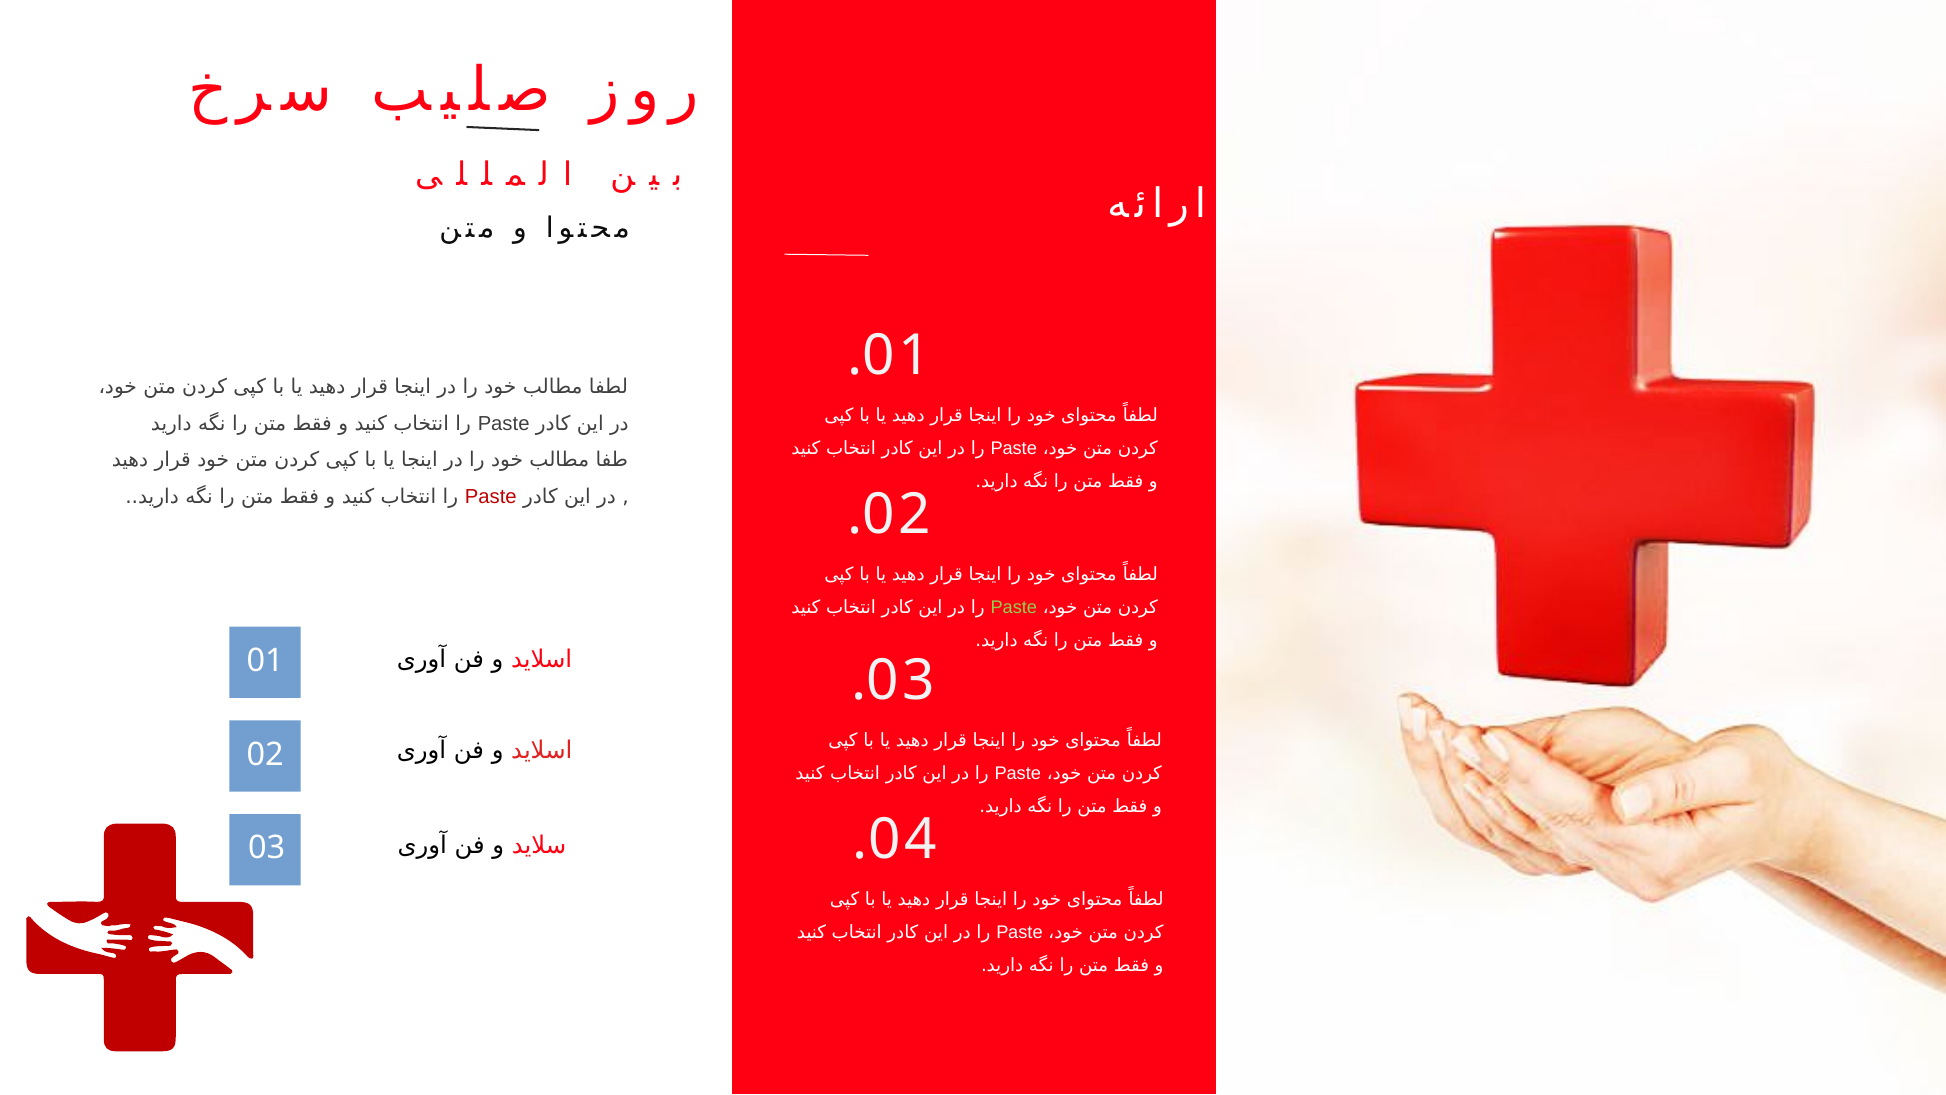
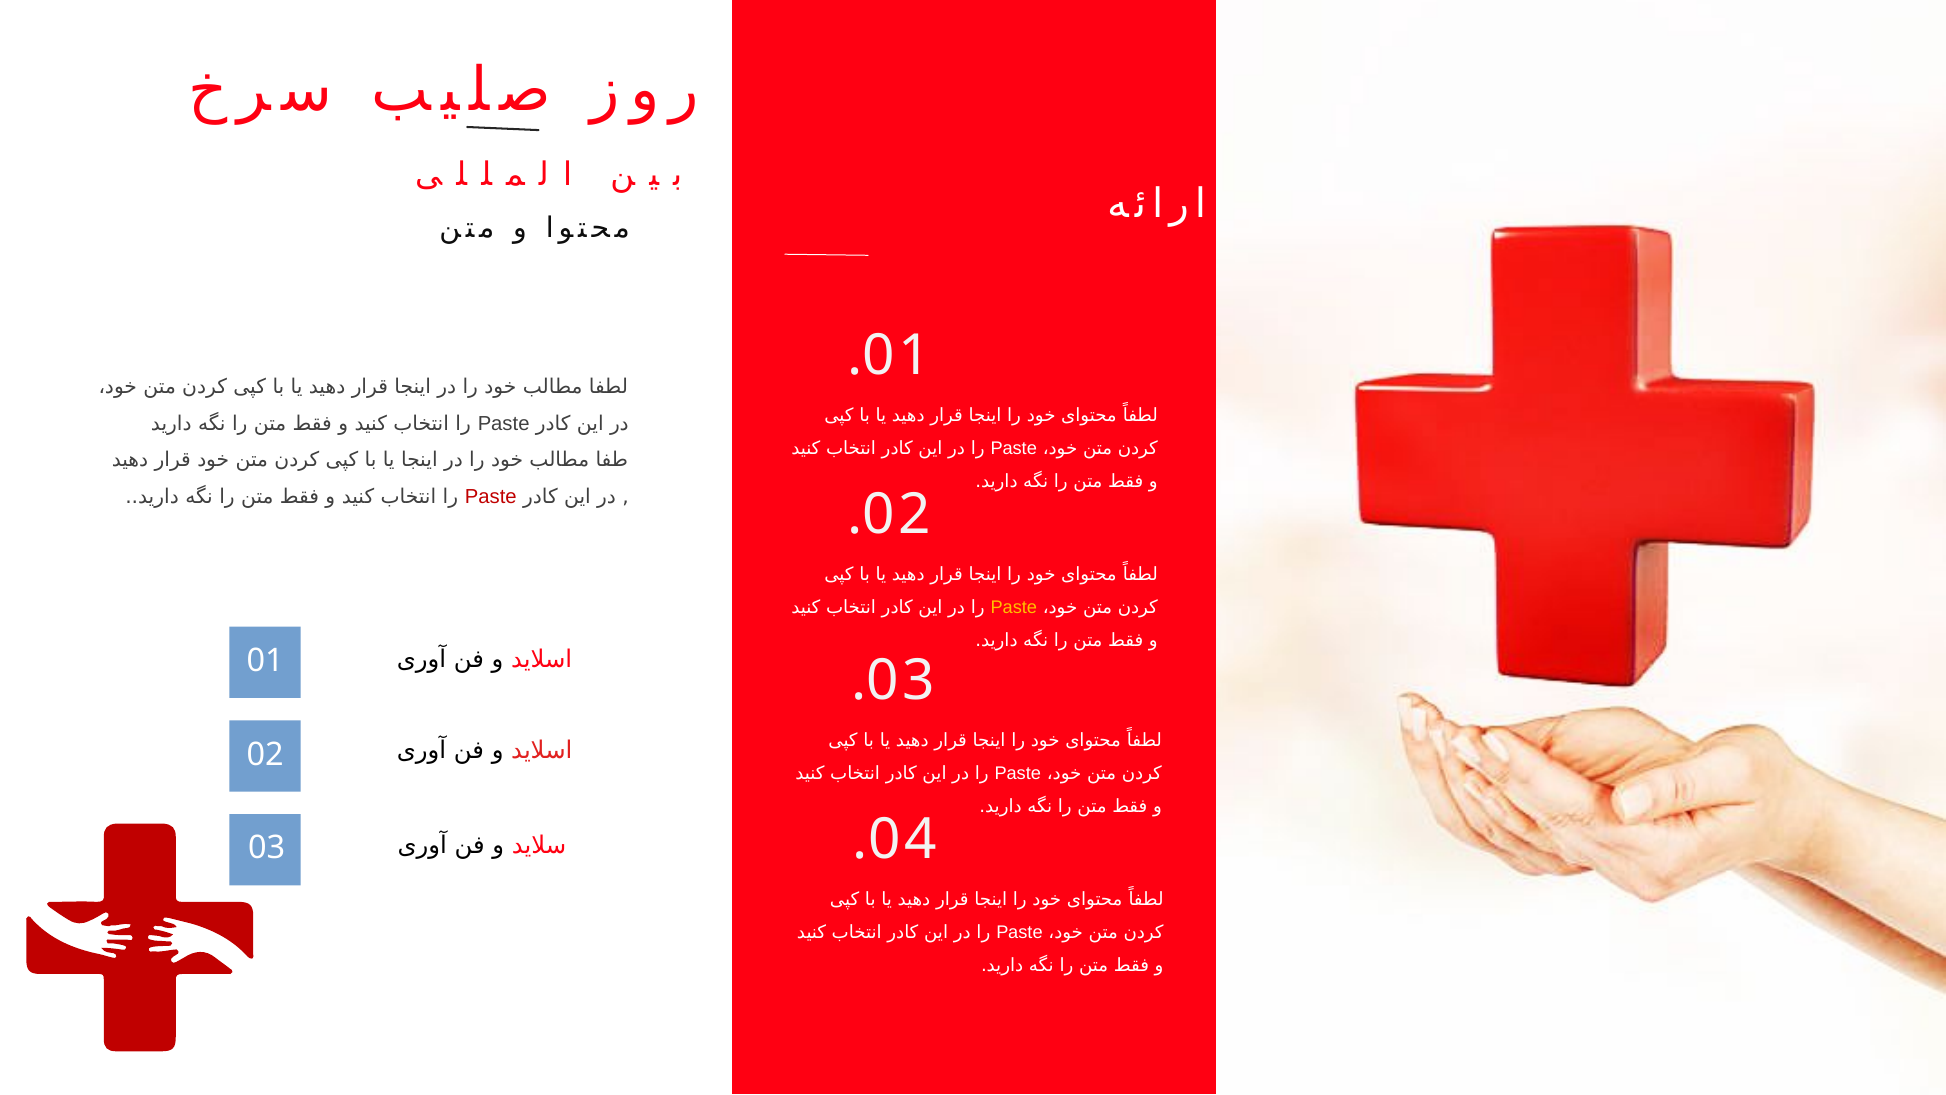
Paste colour: light green -> yellow (1014, 607)
